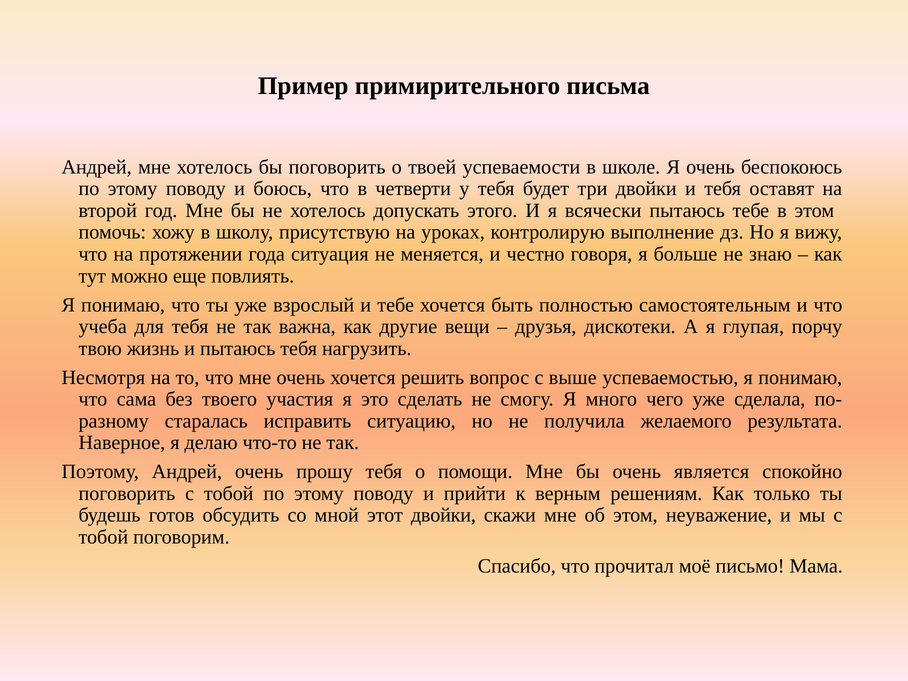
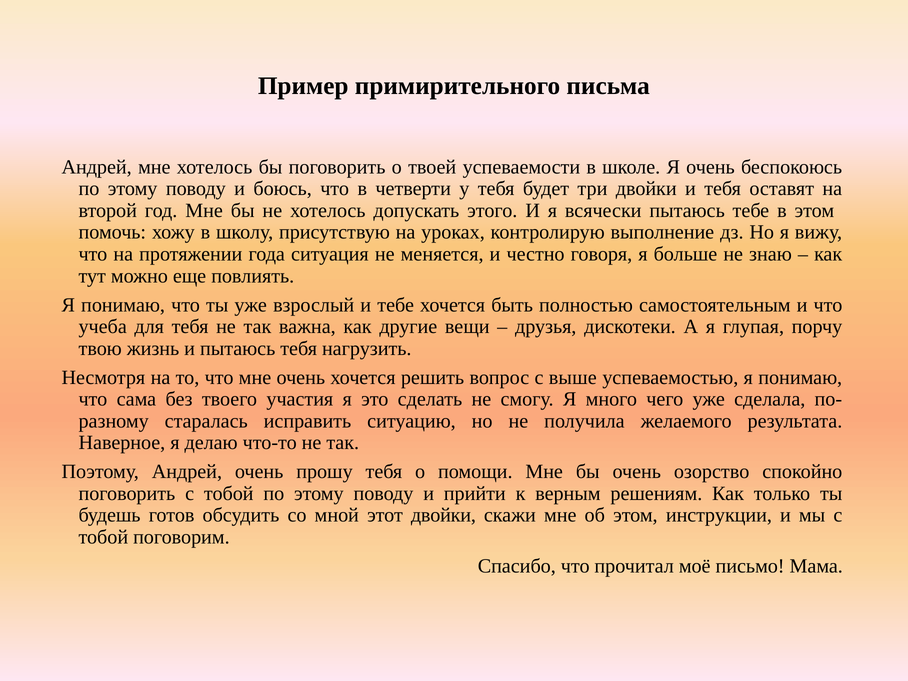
является: является -> озорство (712, 472)
неуважение: неуважение -> инструкции (719, 515)
